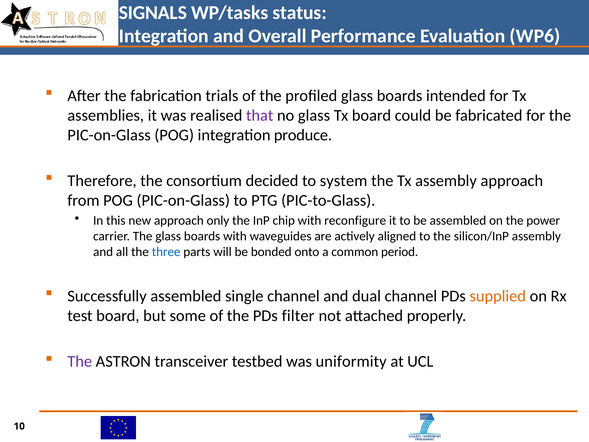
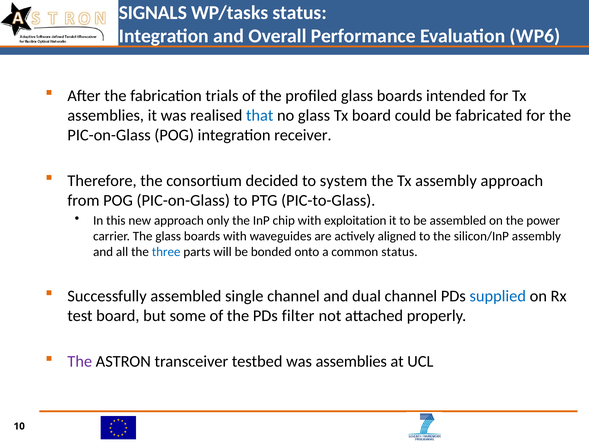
that colour: purple -> blue (260, 115)
produce: produce -> receiver (303, 135)
reconfigure: reconfigure -> exploitation (355, 220)
common period: period -> status (399, 252)
supplied colour: orange -> blue (498, 296)
was uniformity: uniformity -> assemblies (351, 361)
